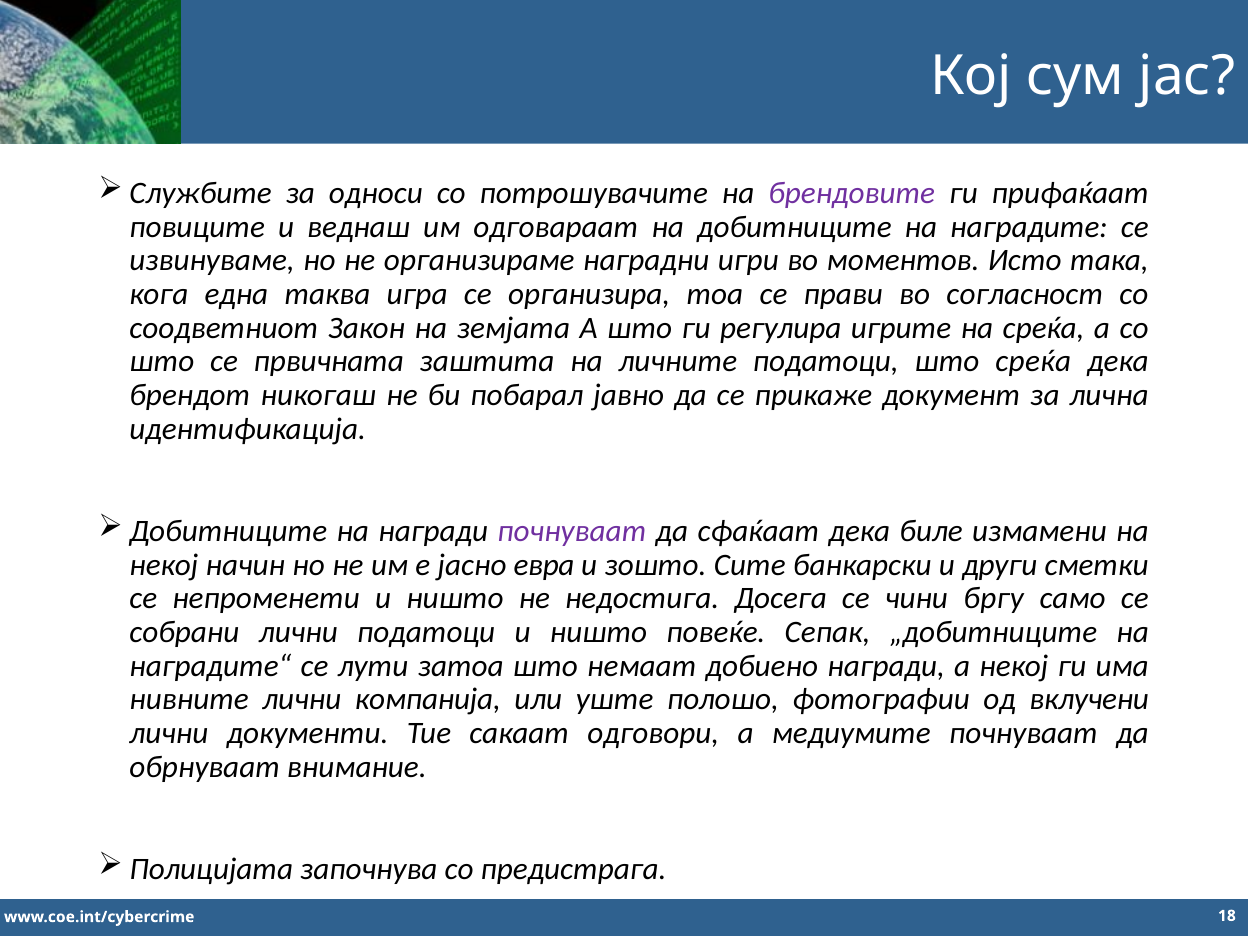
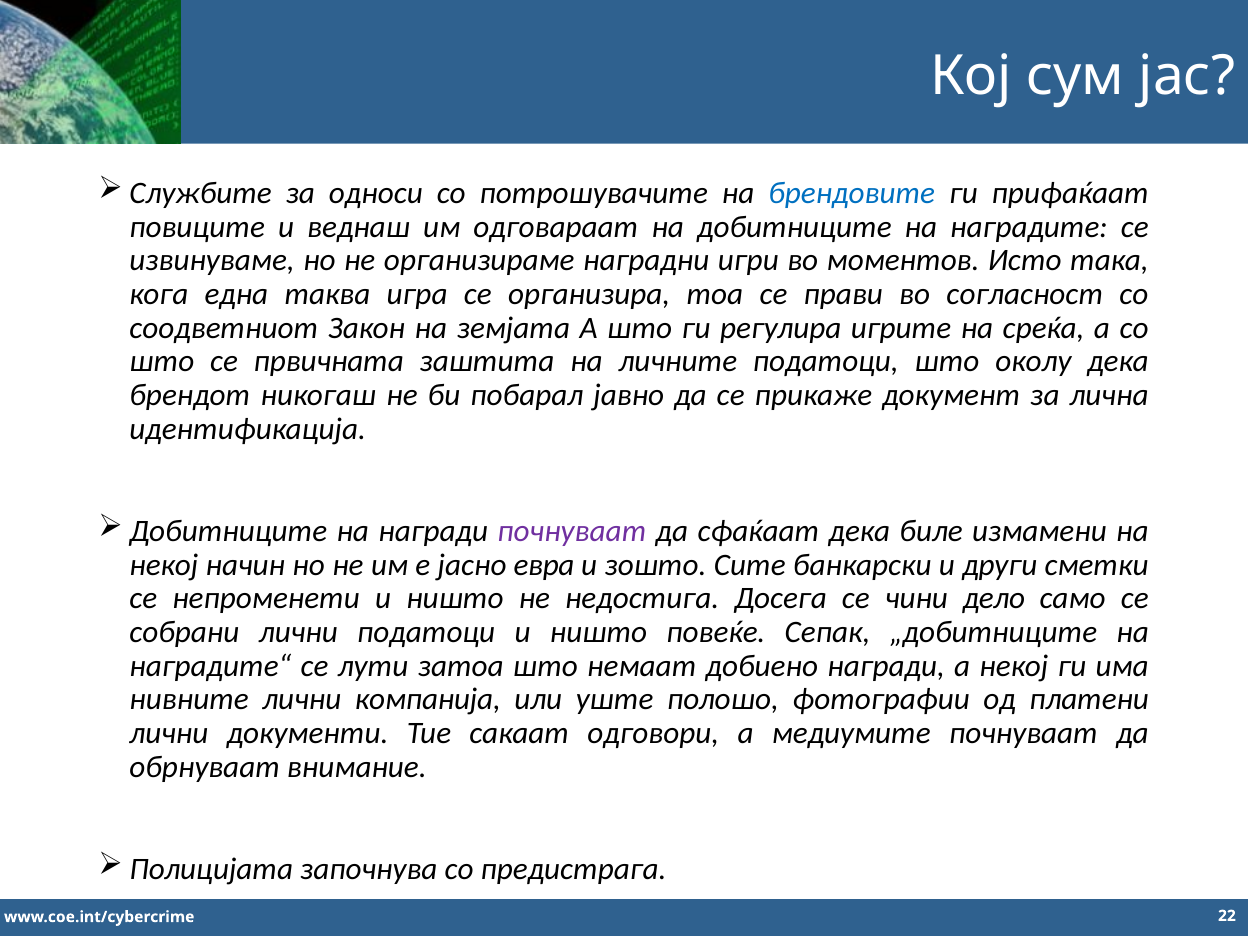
брендовите colour: purple -> blue (852, 193)
што среќа: среќа -> околу (1033, 362)
бргу: бргу -> дело (994, 599)
вклучени: вклучени -> платени (1089, 700)
18: 18 -> 22 (1227, 916)
